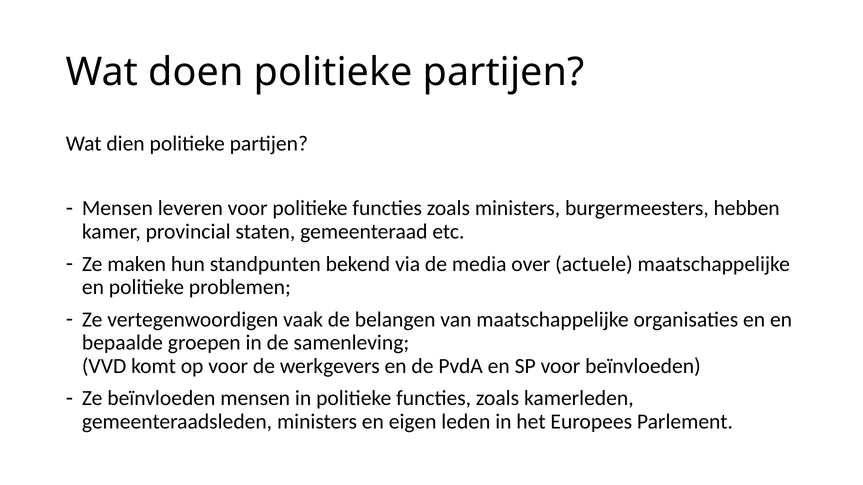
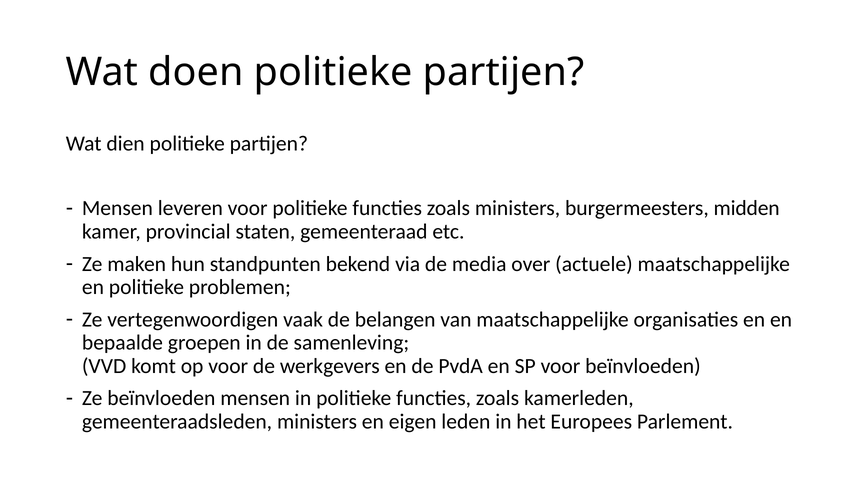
hebben: hebben -> midden (747, 209)
